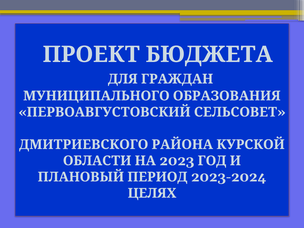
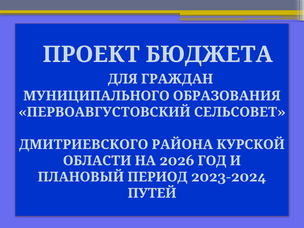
2023: 2023 -> 2026 (177, 161)
ЦЕЛЯХ: ЦЕЛЯХ -> ПУТЕЙ (152, 193)
